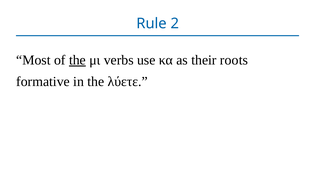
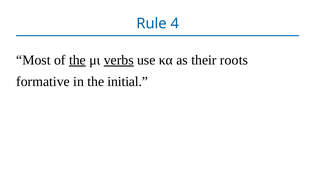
2: 2 -> 4 (175, 23)
verbs underline: none -> present (119, 60)
λύετε: λύετε -> initial (128, 82)
